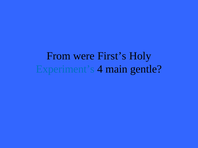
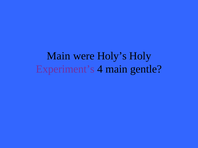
From: From -> Main (59, 56)
First’s: First’s -> Holy’s (112, 56)
Experiment’s colour: blue -> purple (65, 69)
